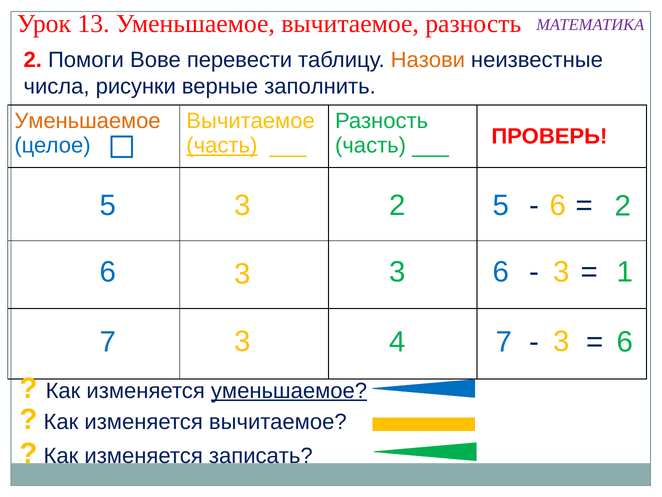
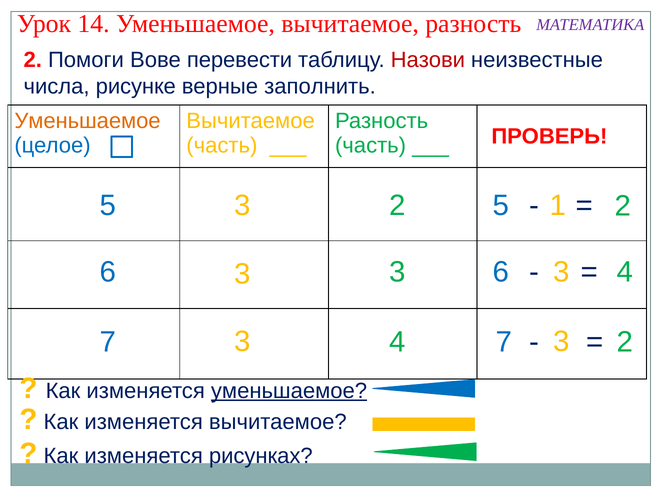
13: 13 -> 14 (94, 24)
Назови colour: orange -> red (428, 60)
рисунки: рисунки -> рисунке (136, 87)
часть underline: present -> none (222, 145)
6: 6 -> 1 (558, 205)
1: 1 -> 4 (625, 272)
6: 6 -> 2 (625, 342)
записать: записать -> рисунках (261, 455)
